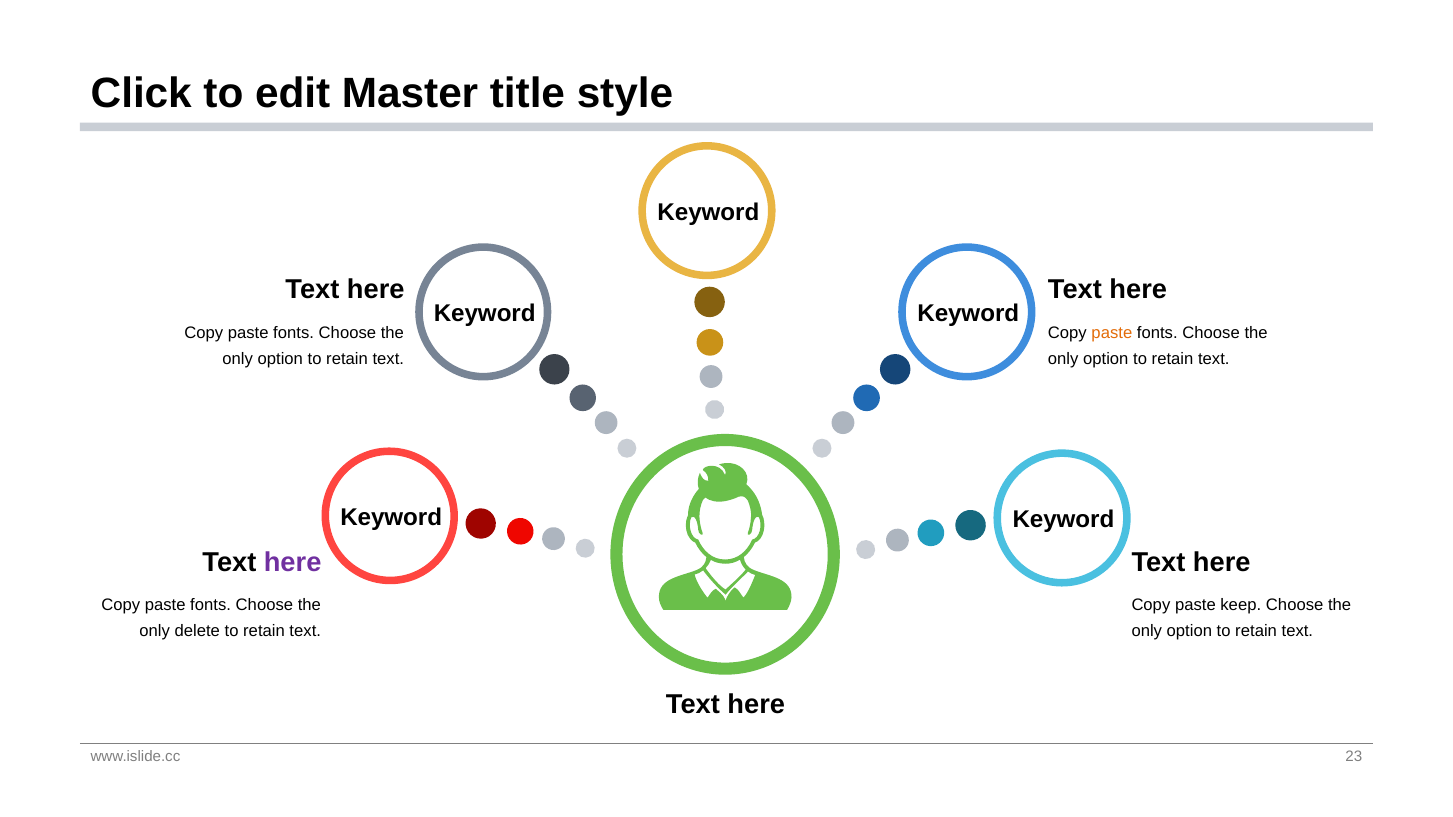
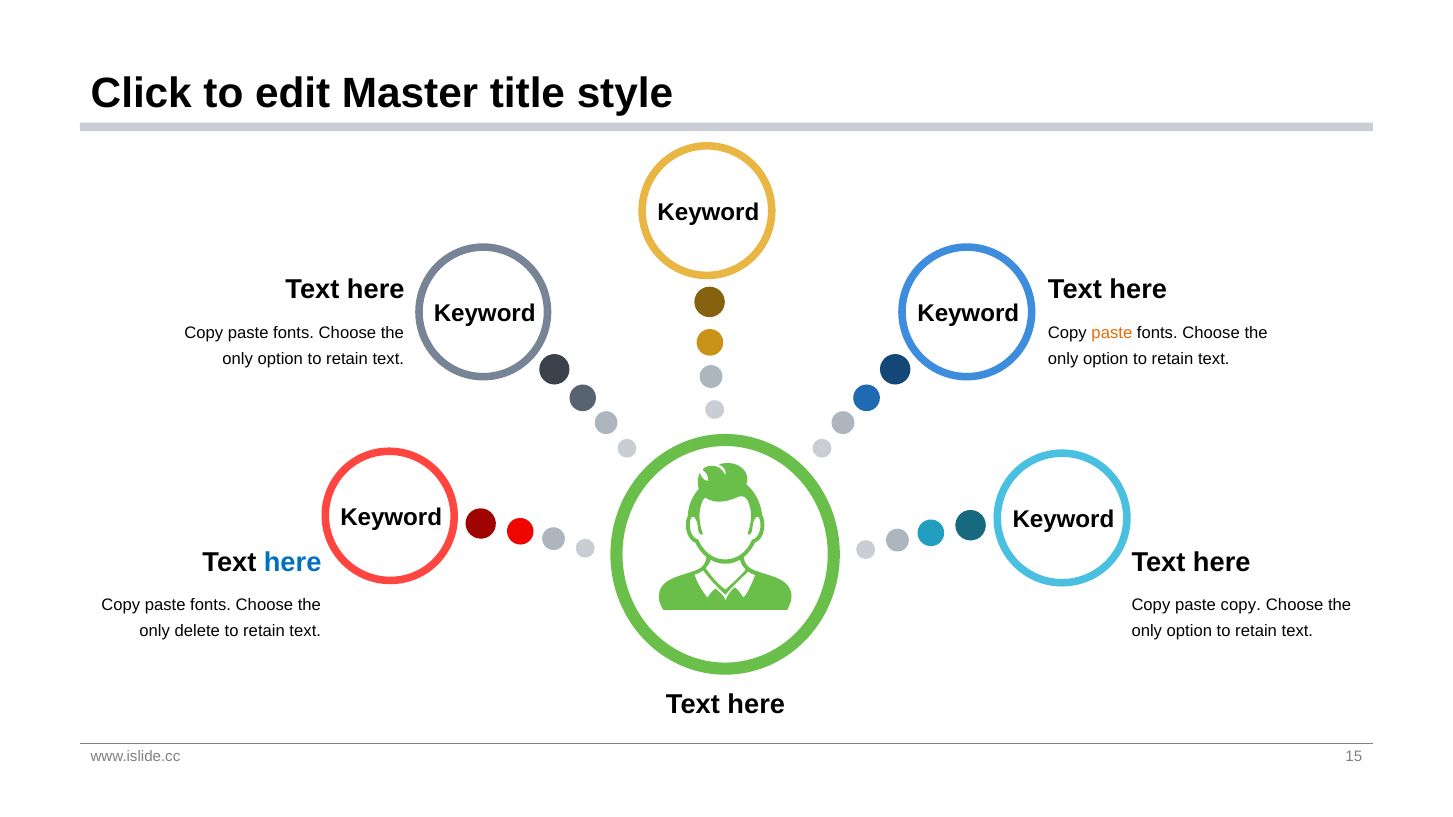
here colour: purple -> blue (293, 562)
paste keep: keep -> copy (1241, 605)
23: 23 -> 15 (1354, 757)
